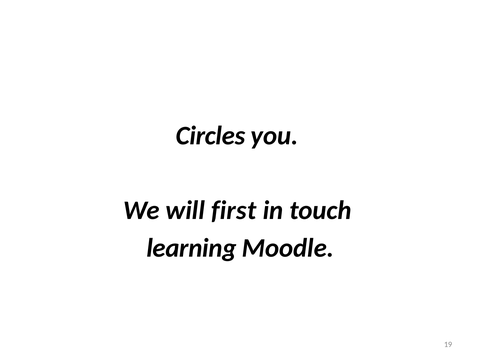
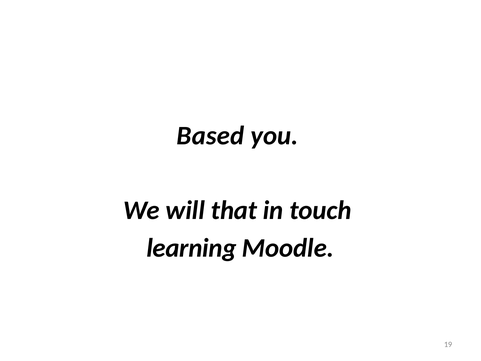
Circles: Circles -> Based (210, 135)
first: first -> that (234, 210)
